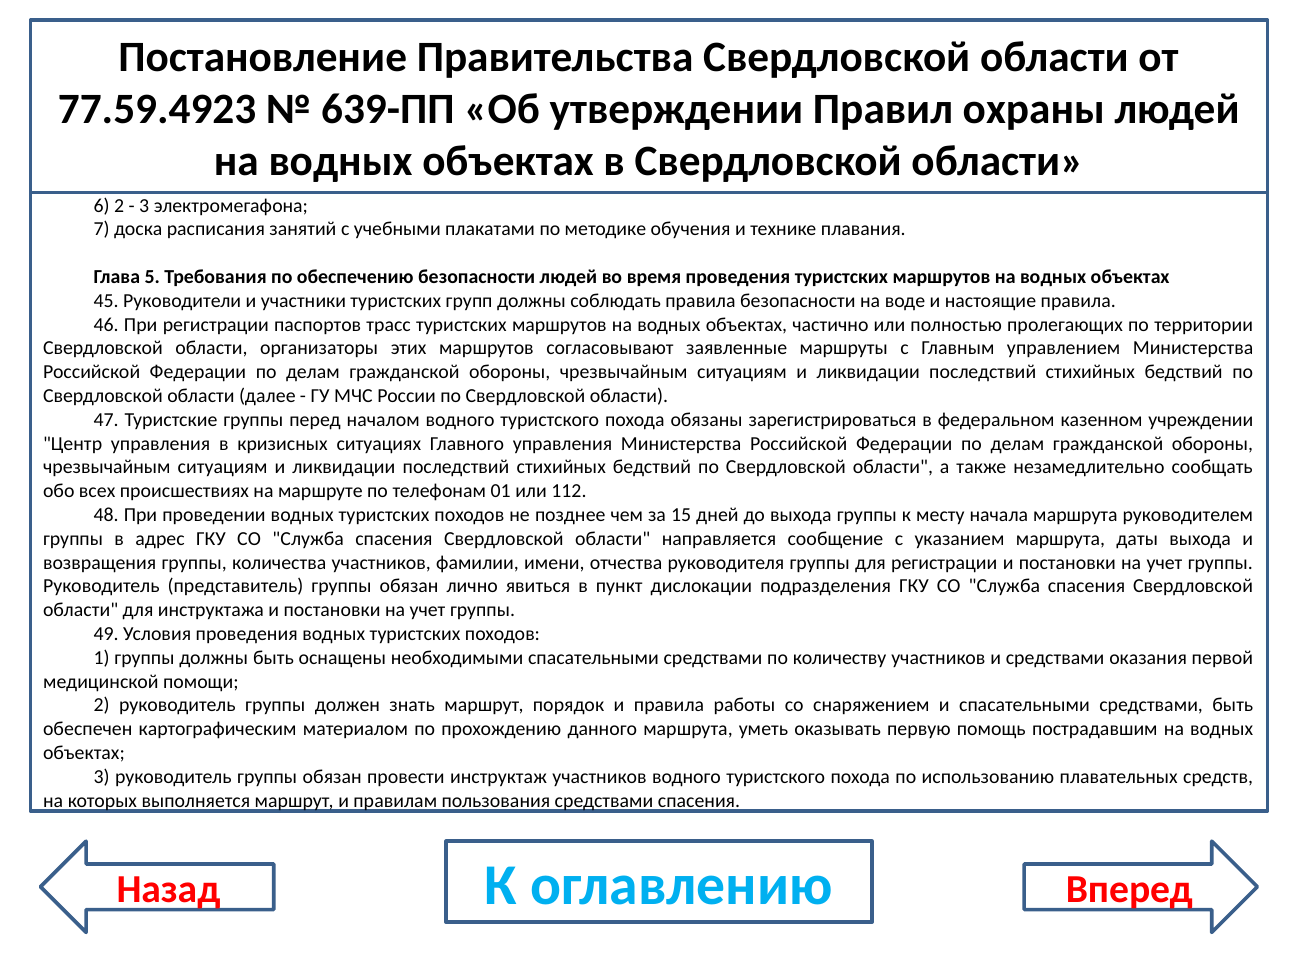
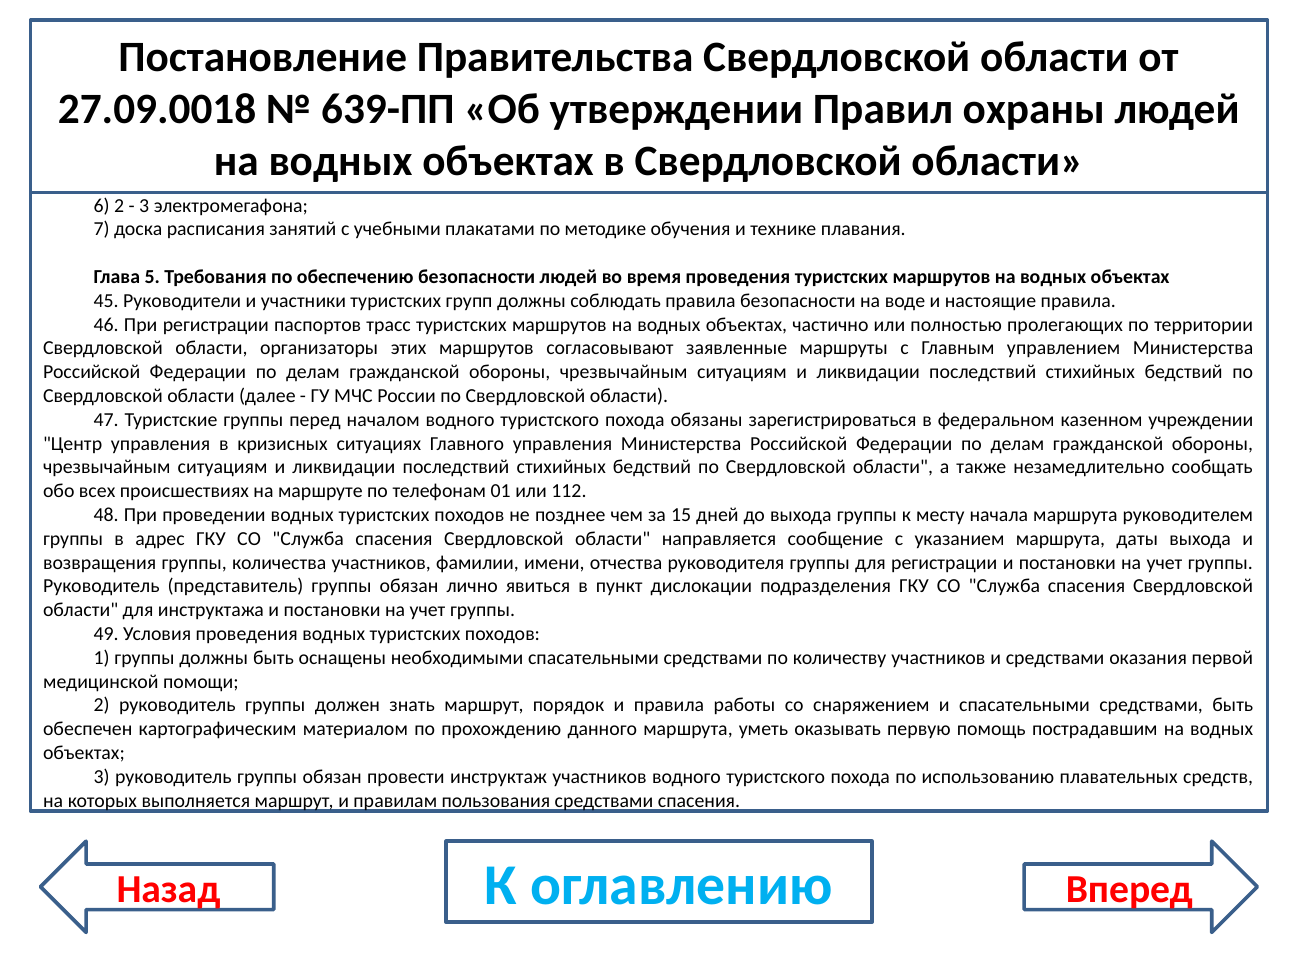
77.59.4923: 77.59.4923 -> 27.09.0018 (157, 109)
